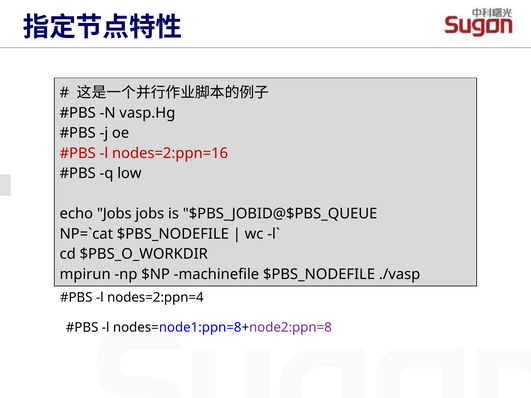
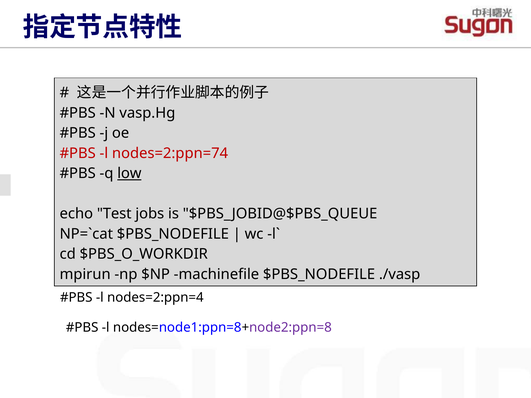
nodes=2:ppn=16: nodes=2:ppn=16 -> nodes=2:ppn=74 (170, 153)
low underline: none -> present (129, 174)
echo Jobs: Jobs -> Test (114, 214)
